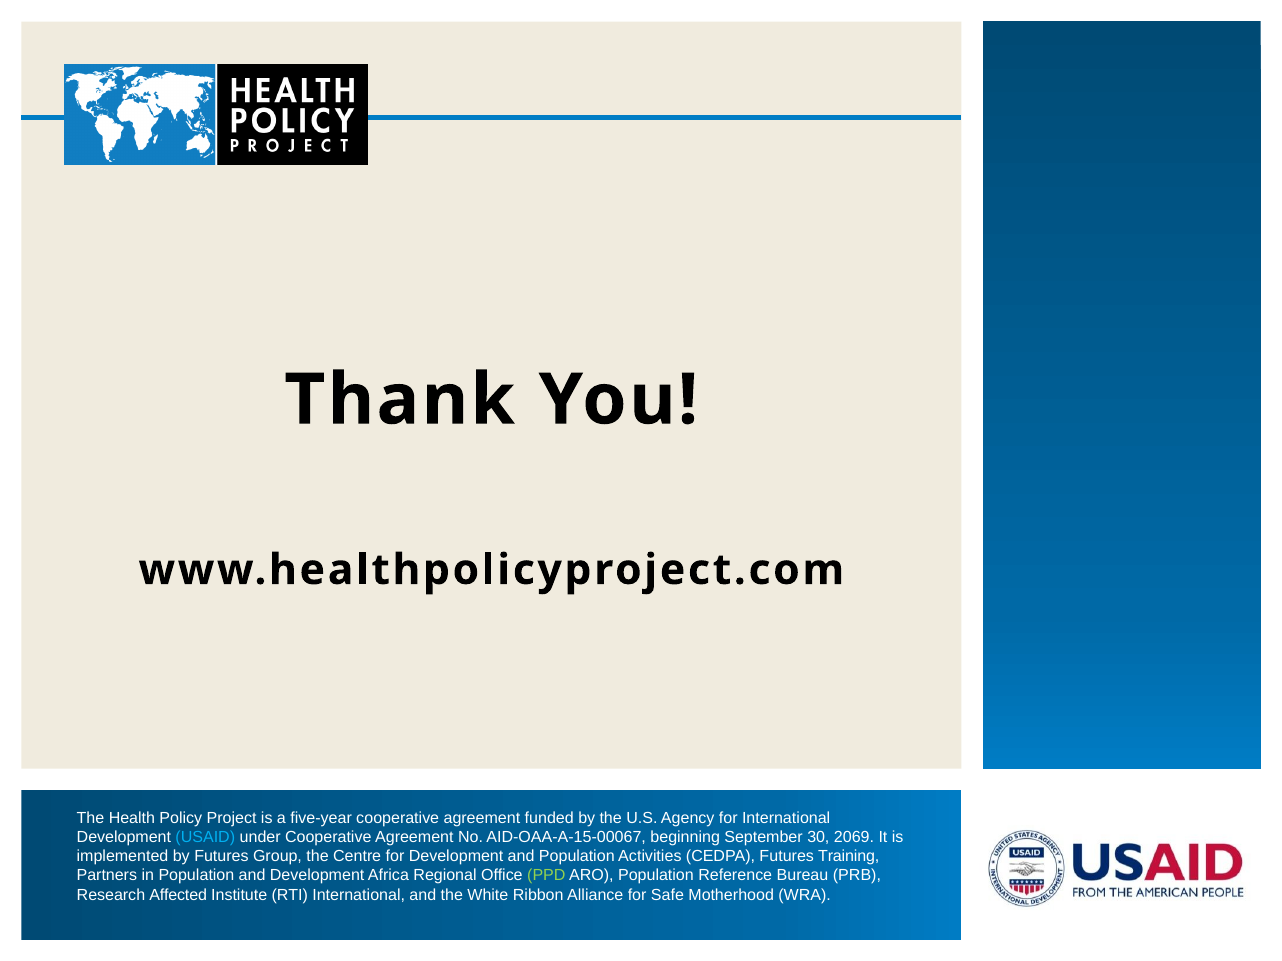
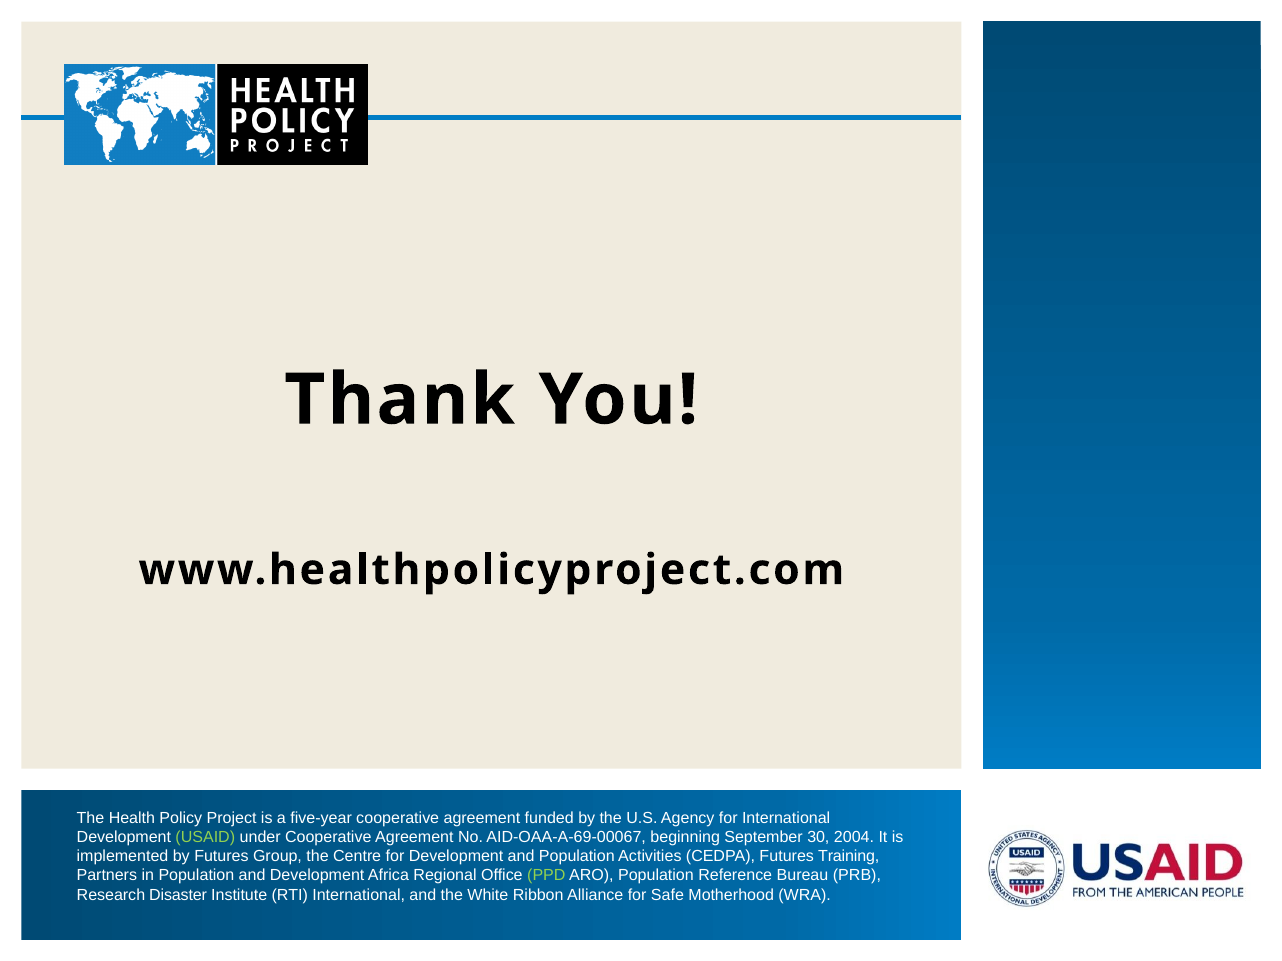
USAID colour: light blue -> light green (205, 838)
AID-OAA-A-15-00067: AID-OAA-A-15-00067 -> AID-OAA-A-69-00067 (566, 838)
2069: 2069 -> 2004 (854, 838)
Affected: Affected -> Disaster (178, 895)
